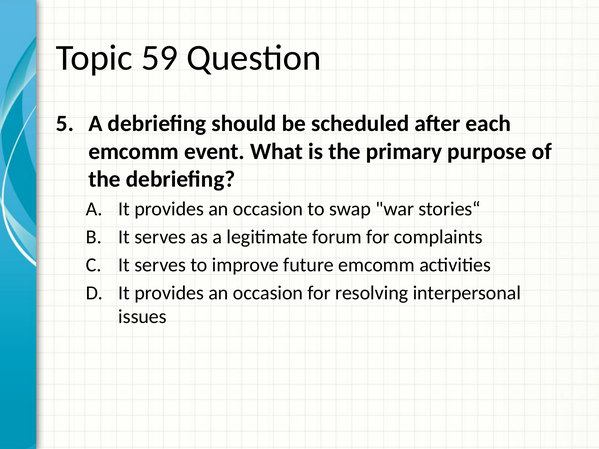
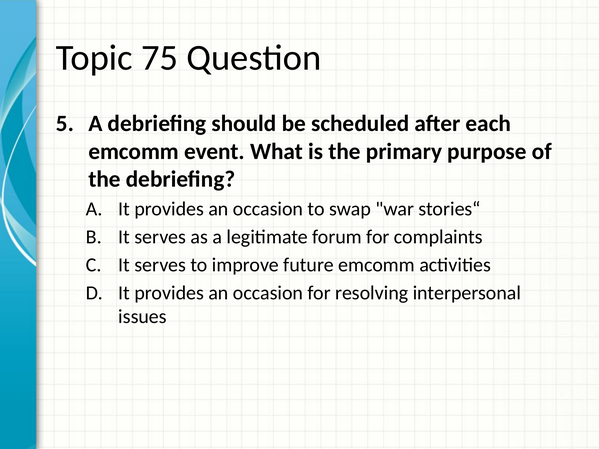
59: 59 -> 75 (160, 58)
